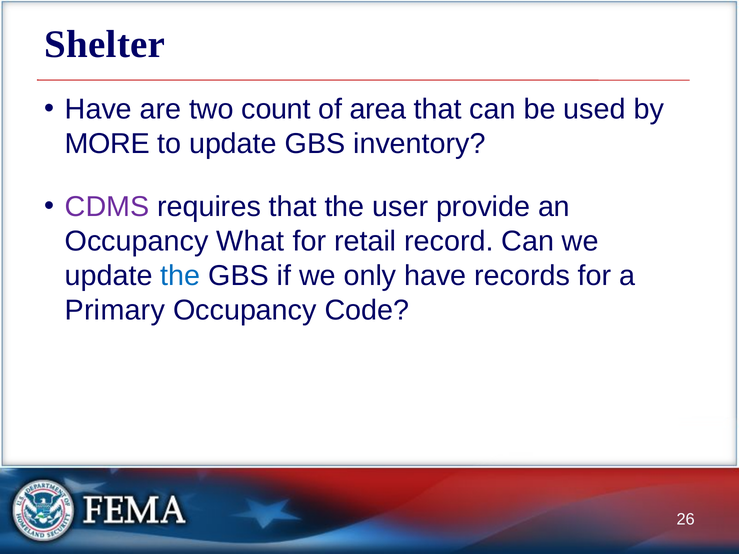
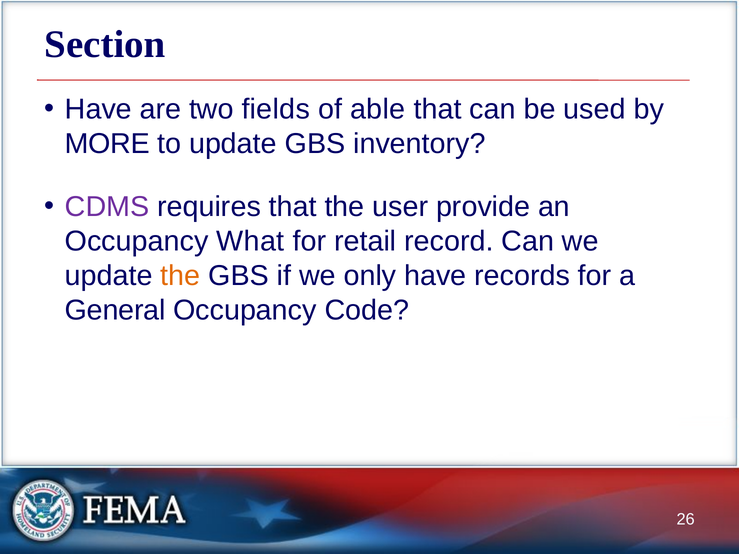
Shelter: Shelter -> Section (105, 45)
count: count -> fields (276, 109)
area: area -> able (378, 109)
the colour: blue -> orange (180, 276)
Primary: Primary -> General (115, 311)
